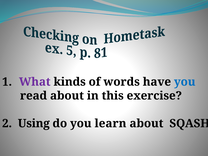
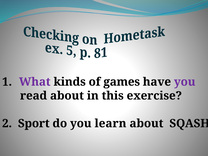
words: words -> games (122, 82)
you colour: blue -> purple (185, 82)
Using: Using -> Sport (34, 123)
